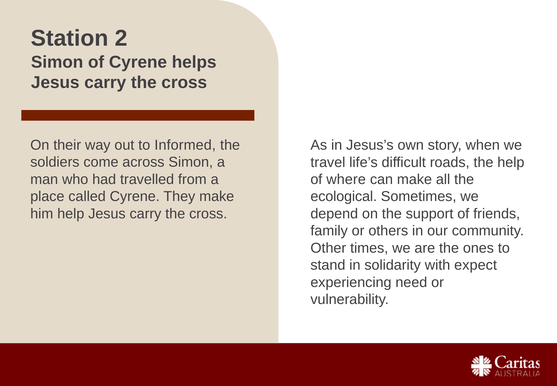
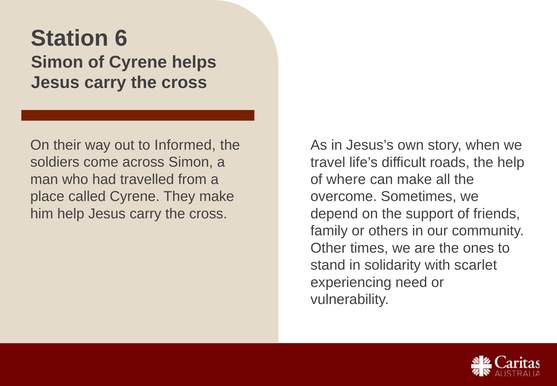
2: 2 -> 6 (121, 38)
ecological: ecological -> overcome (344, 196)
expect: expect -> scarlet (476, 265)
